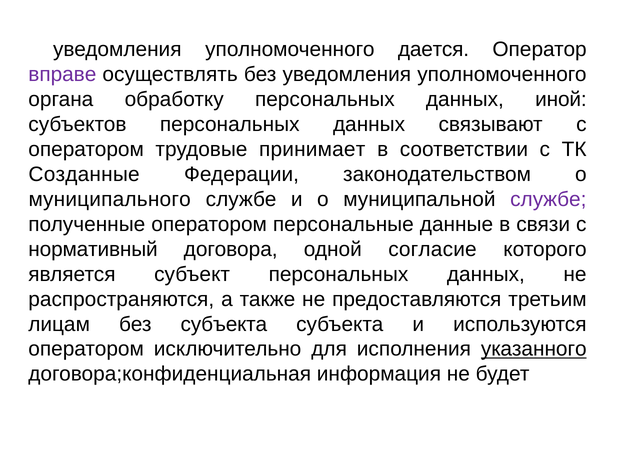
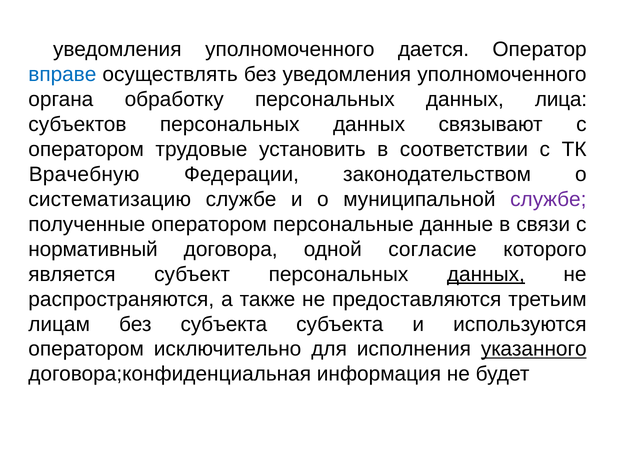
вправе colour: purple -> blue (62, 75)
иной: иной -> лица (561, 100)
принимает: принимает -> установить (312, 150)
Созданные: Созданные -> Врачебную (84, 175)
муниципального: муниципального -> систематизацию (110, 200)
данных underline: none -> present (486, 275)
